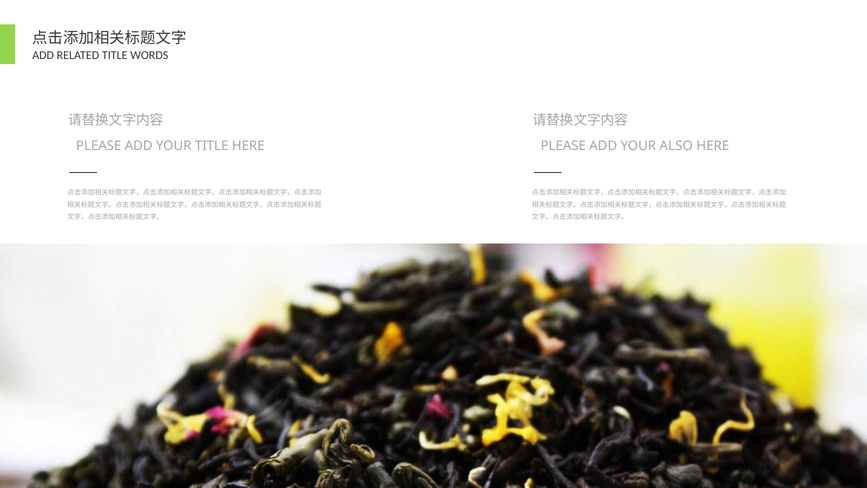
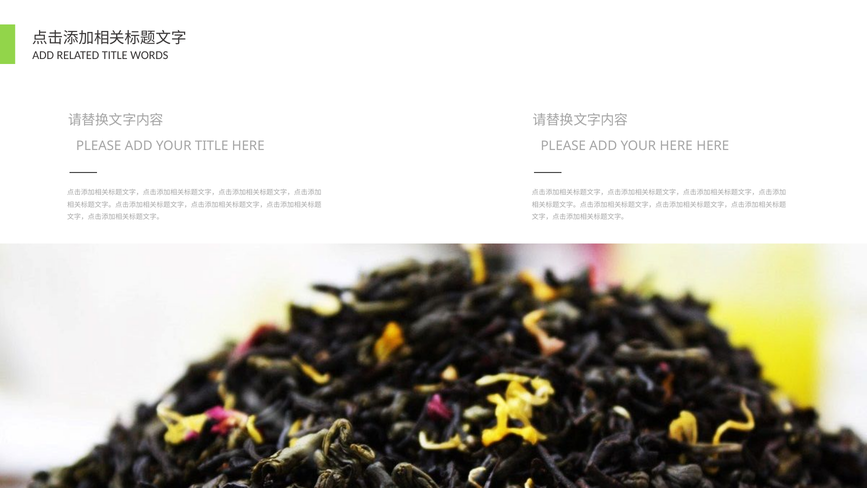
YOUR ALSO: ALSO -> HERE (676, 146)
